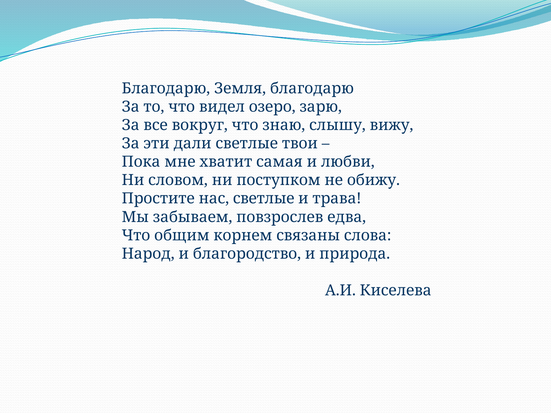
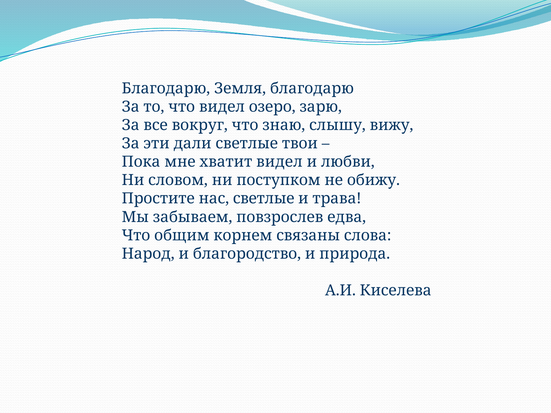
хватит самая: самая -> видел (279, 162)
